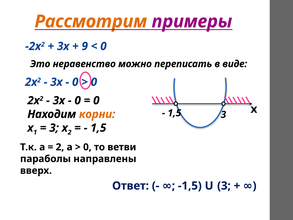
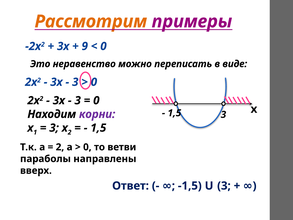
0: 0 -> 3 (75, 82)
0: 0 -> 3 (78, 100)
корни colour: orange -> purple (97, 114)
